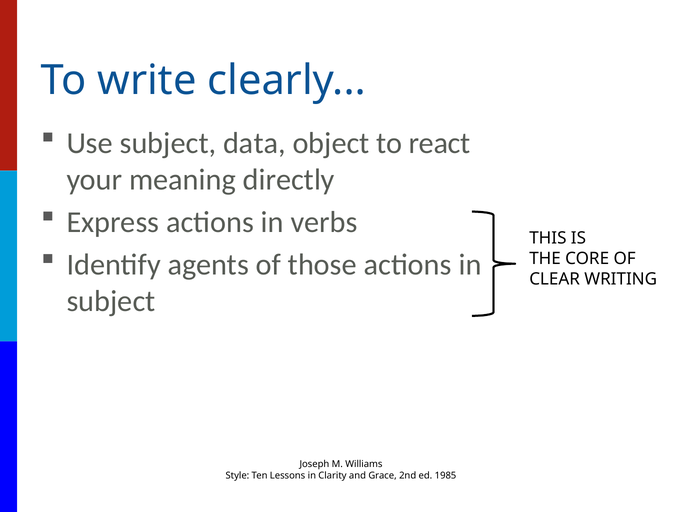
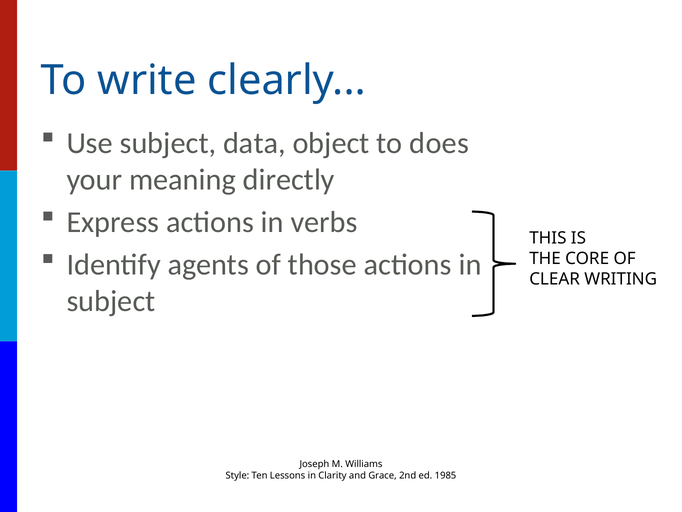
react: react -> does (439, 143)
